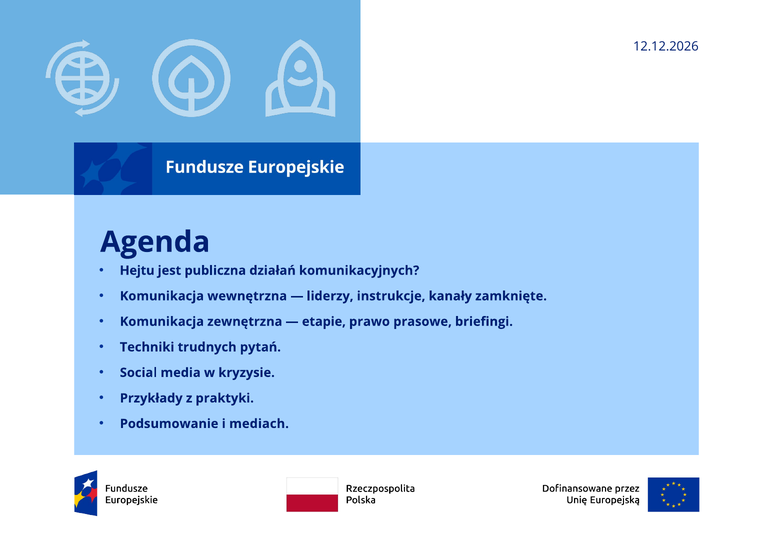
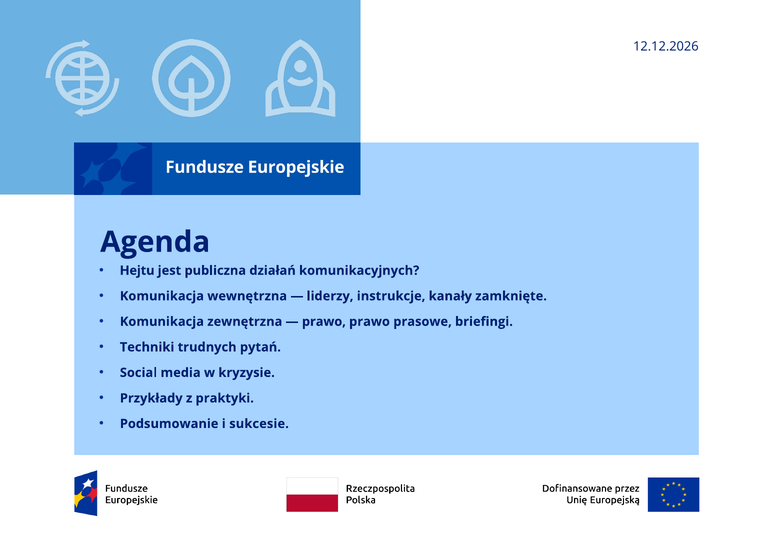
etapie: etapie -> prawo (324, 322)
mediach: mediach -> sukcesie (259, 424)
